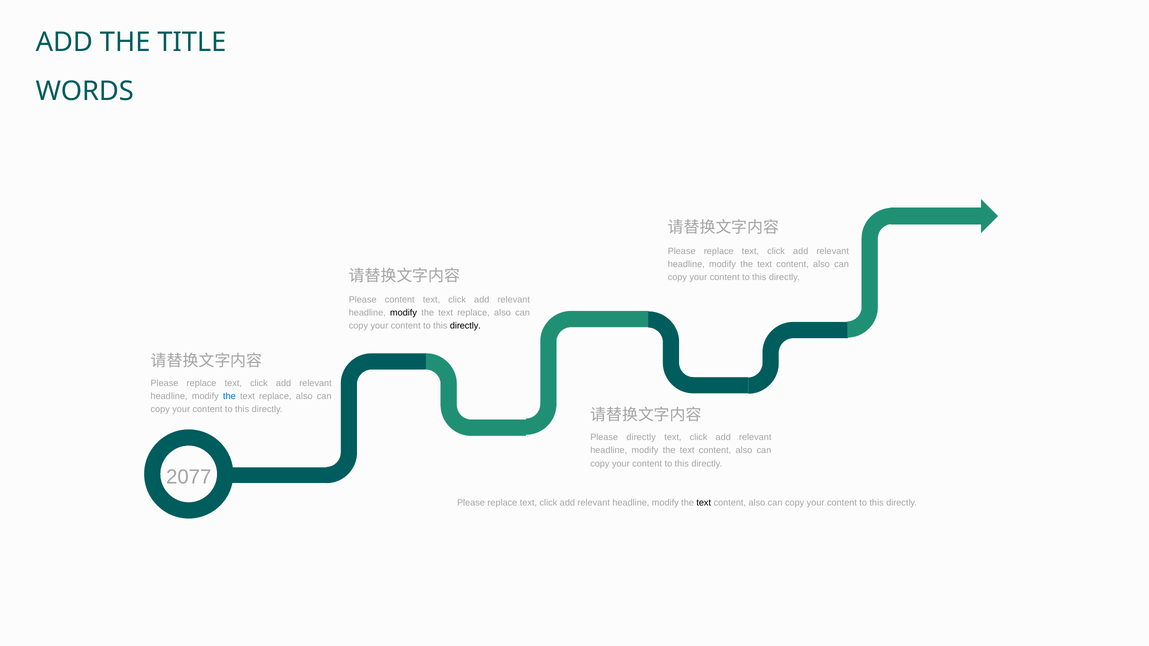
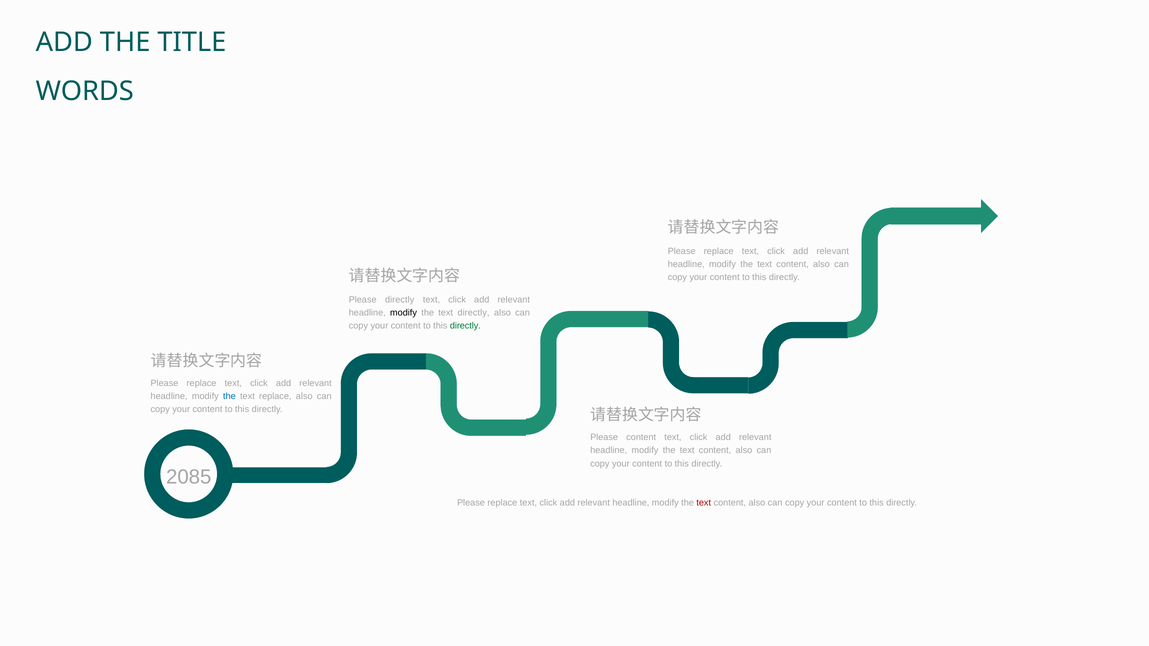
Please content: content -> directly (400, 300)
replace: replace -> directly (473, 313)
directly colour: black -> green (465, 326)
Please directly: directly -> content (641, 438)
2077: 2077 -> 2085 (189, 477)
text colour: black -> red (704, 503)
